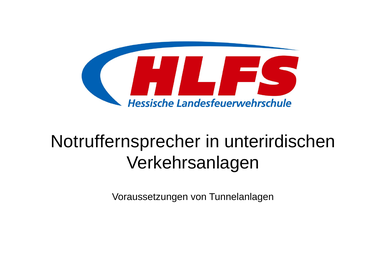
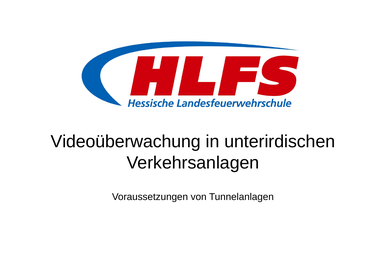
Notruffernsprecher: Notruffernsprecher -> Videoüberwachung (126, 142)
